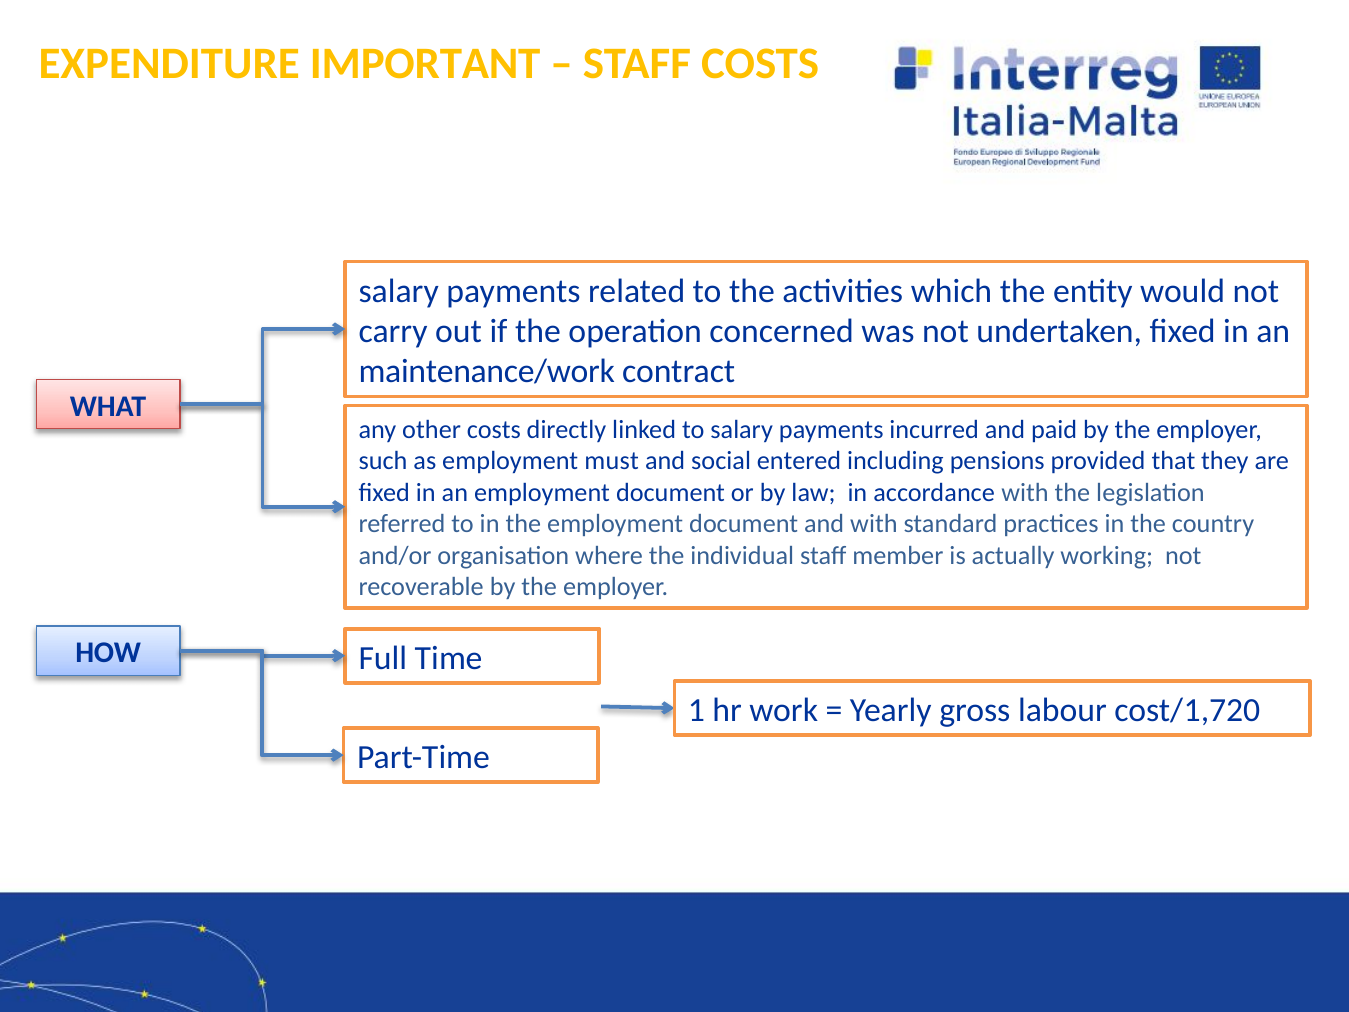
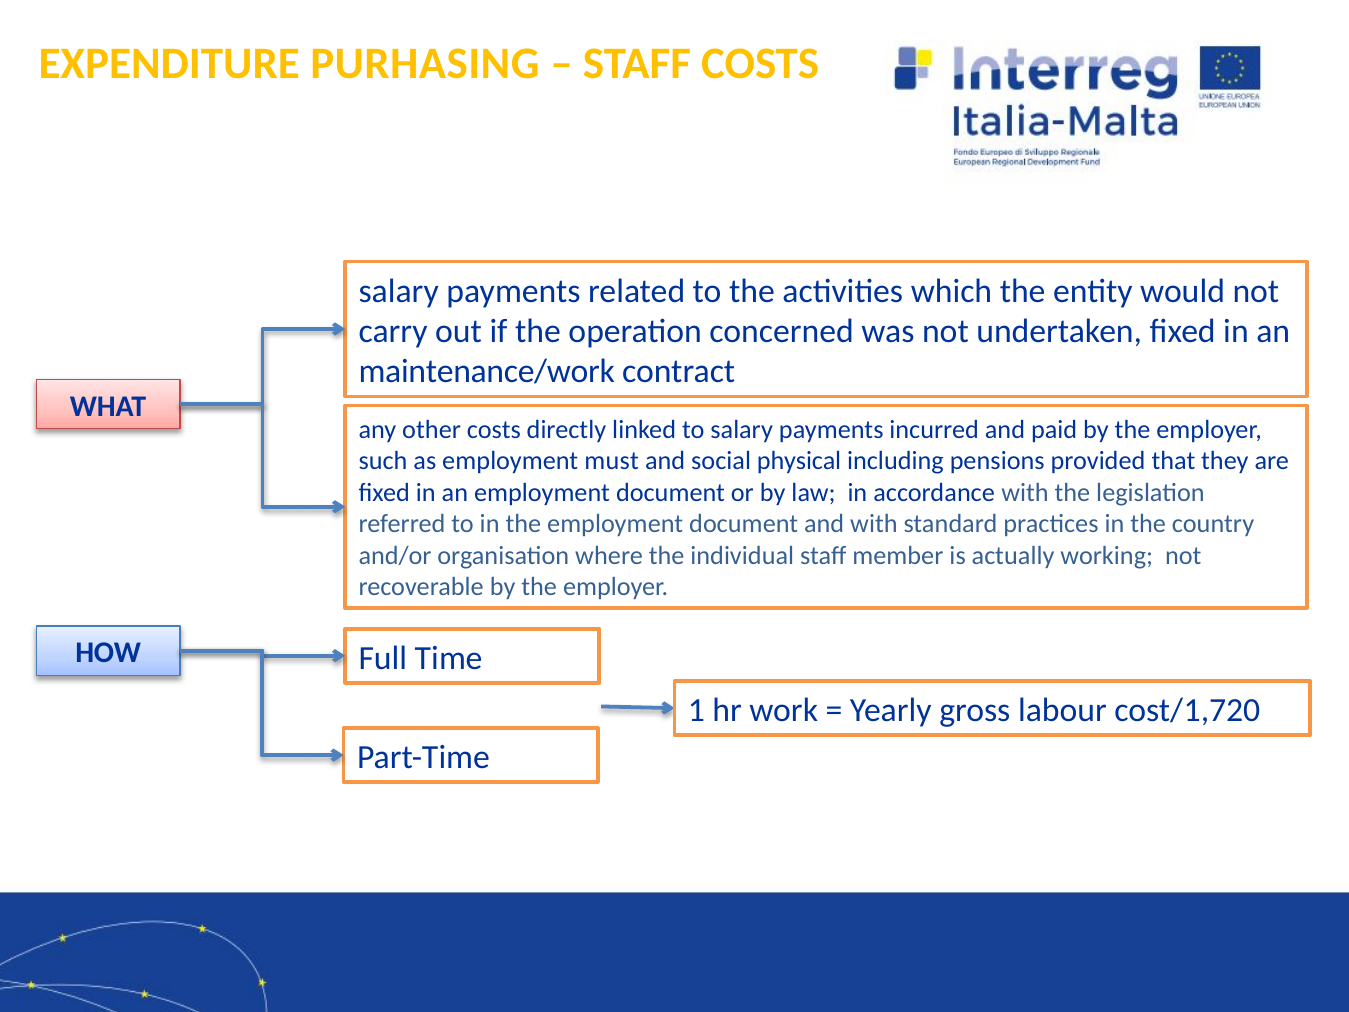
IMPORTANT: IMPORTANT -> PURHASING (425, 64)
entered: entered -> physical (799, 461)
